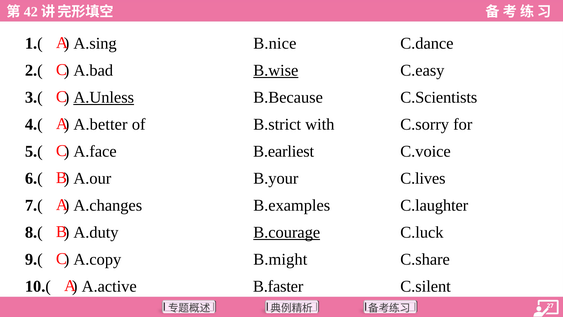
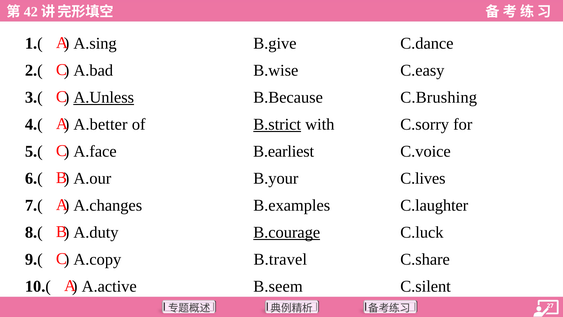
B.nice: B.nice -> B.give (275, 43)
B.wise underline: present -> none (276, 70)
C.Scientists: C.Scientists -> C.Brushing (439, 97)
B.strict underline: none -> present (277, 124)
B.might: B.might -> B.travel (280, 259)
B.faster: B.faster -> B.seem (278, 286)
